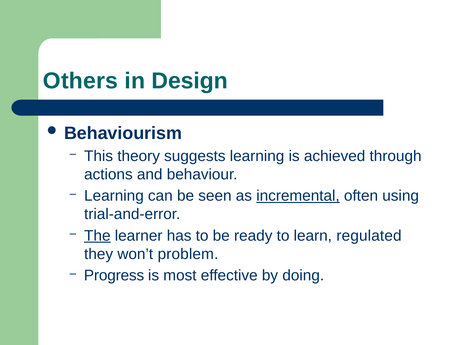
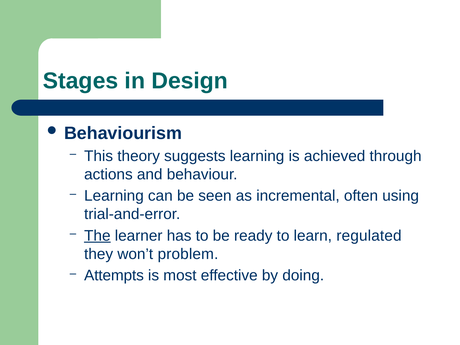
Others: Others -> Stages (81, 81)
incremental underline: present -> none (298, 196)
Progress: Progress -> Attempts (114, 276)
